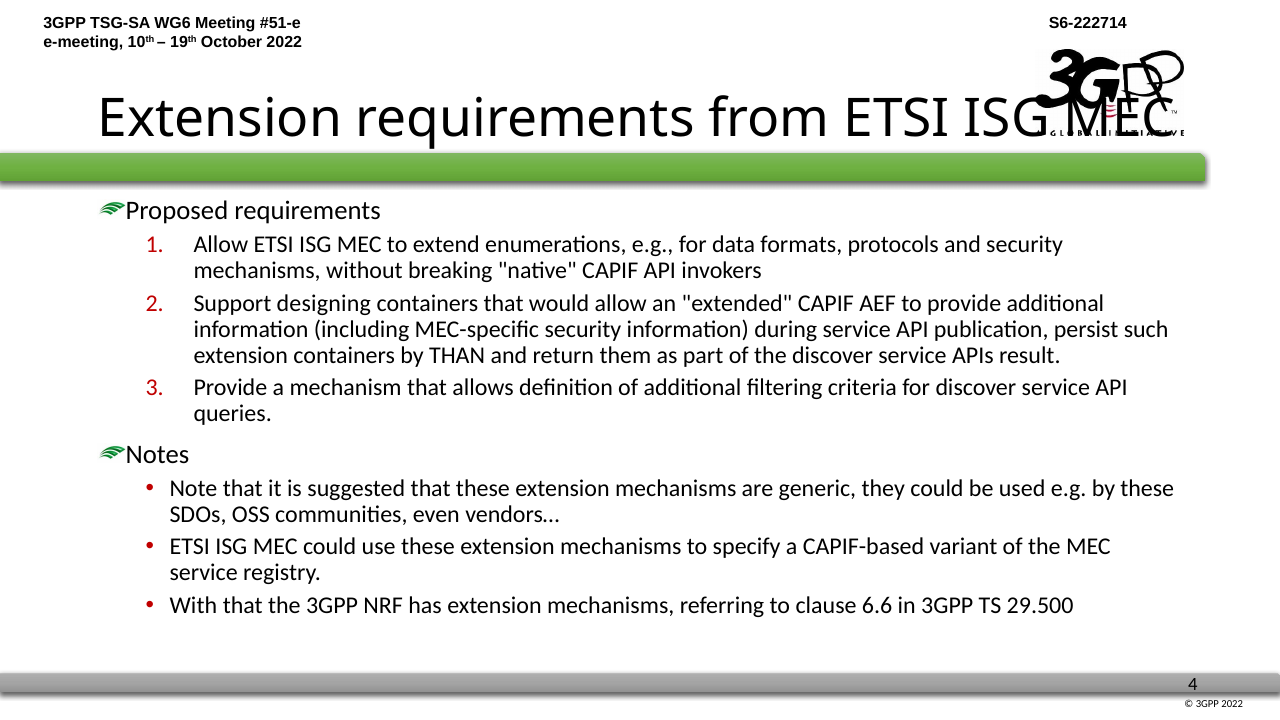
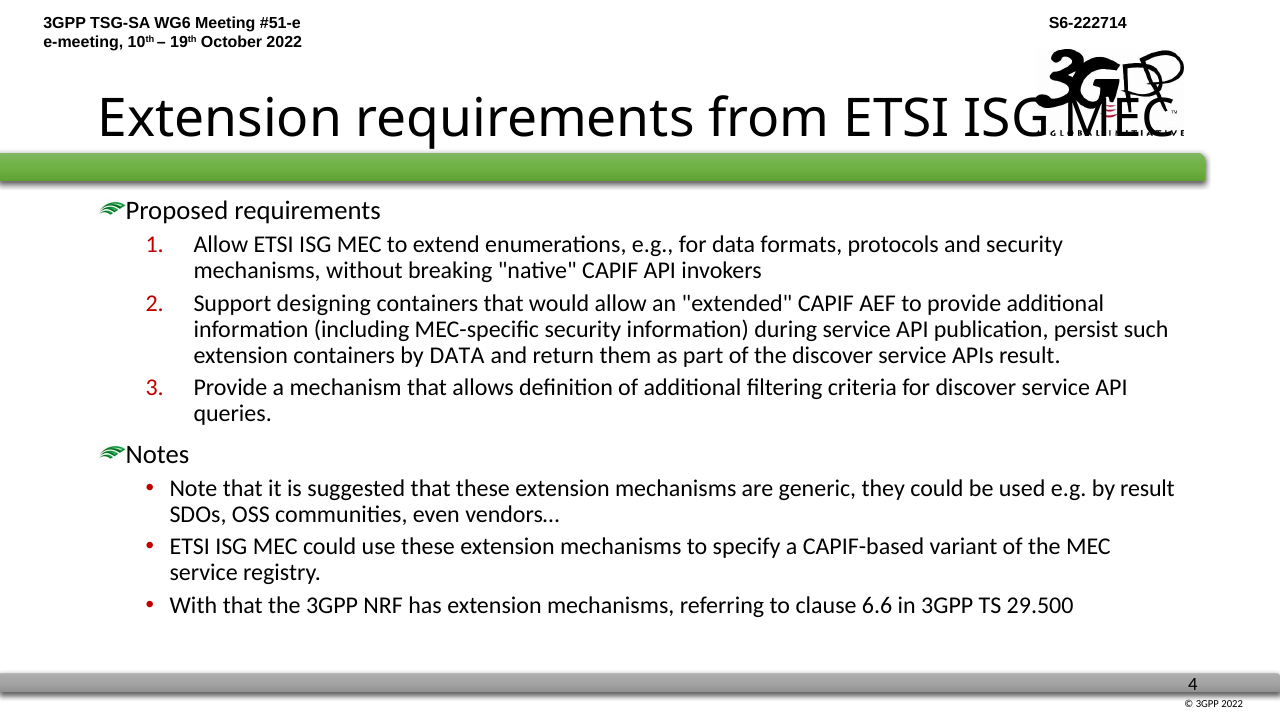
by THAN: THAN -> DATA (457, 355)
by these: these -> result (1147, 488)
